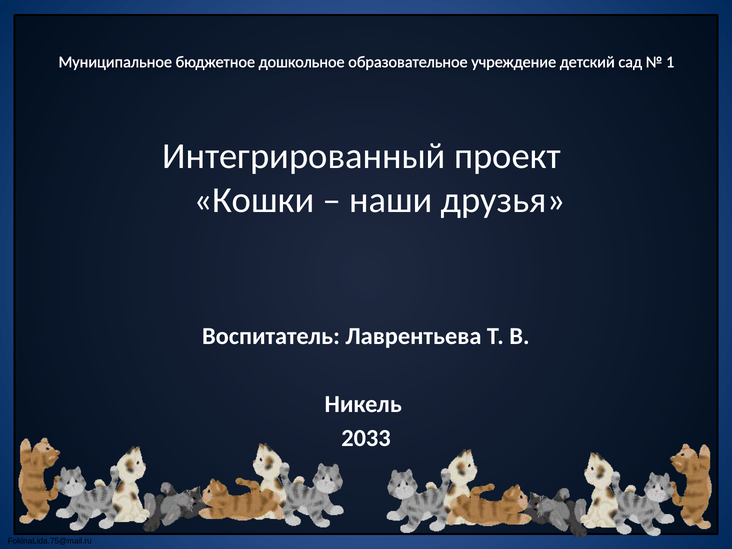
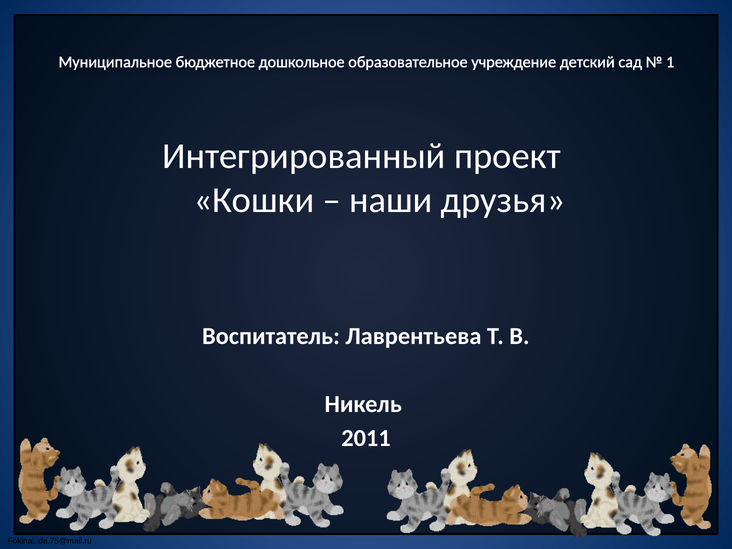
2033: 2033 -> 2011 (366, 438)
